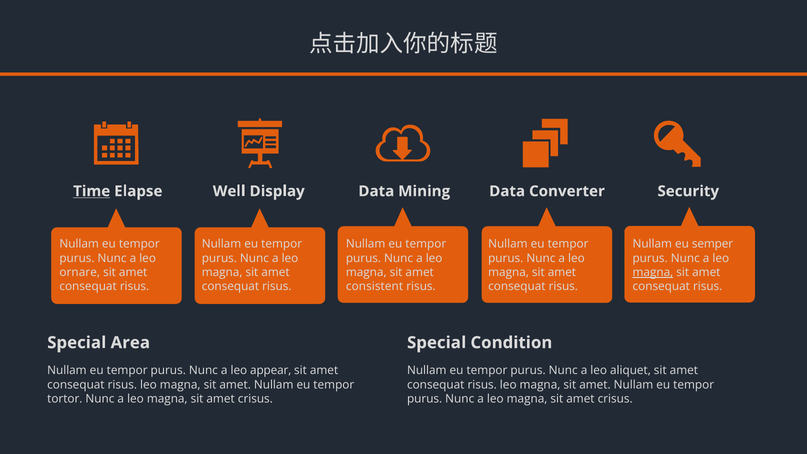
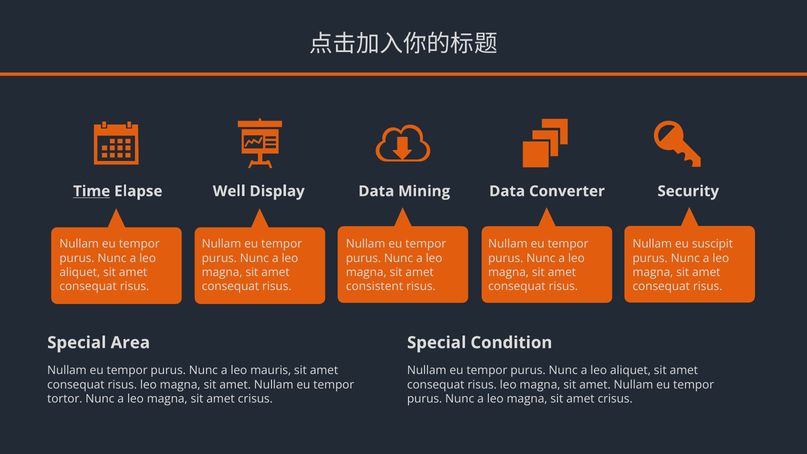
semper: semper -> suscipit (713, 244)
ornare: ornare -> aliquet (80, 272)
magna underline: present -> none (653, 272)
appear: appear -> mauris (271, 371)
